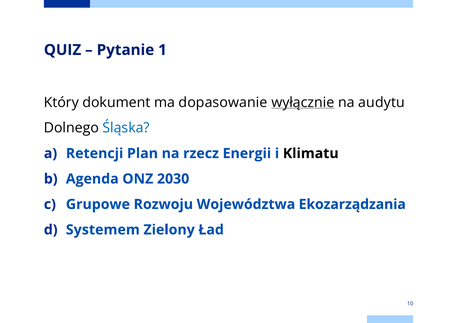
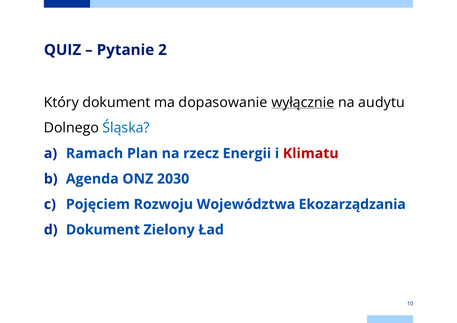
1: 1 -> 2 (162, 50)
Retencji: Retencji -> Ramach (95, 153)
Klimatu colour: black -> red (311, 153)
Grupowe: Grupowe -> Pojęciem (98, 204)
Systemem: Systemem -> Dokument (103, 230)
